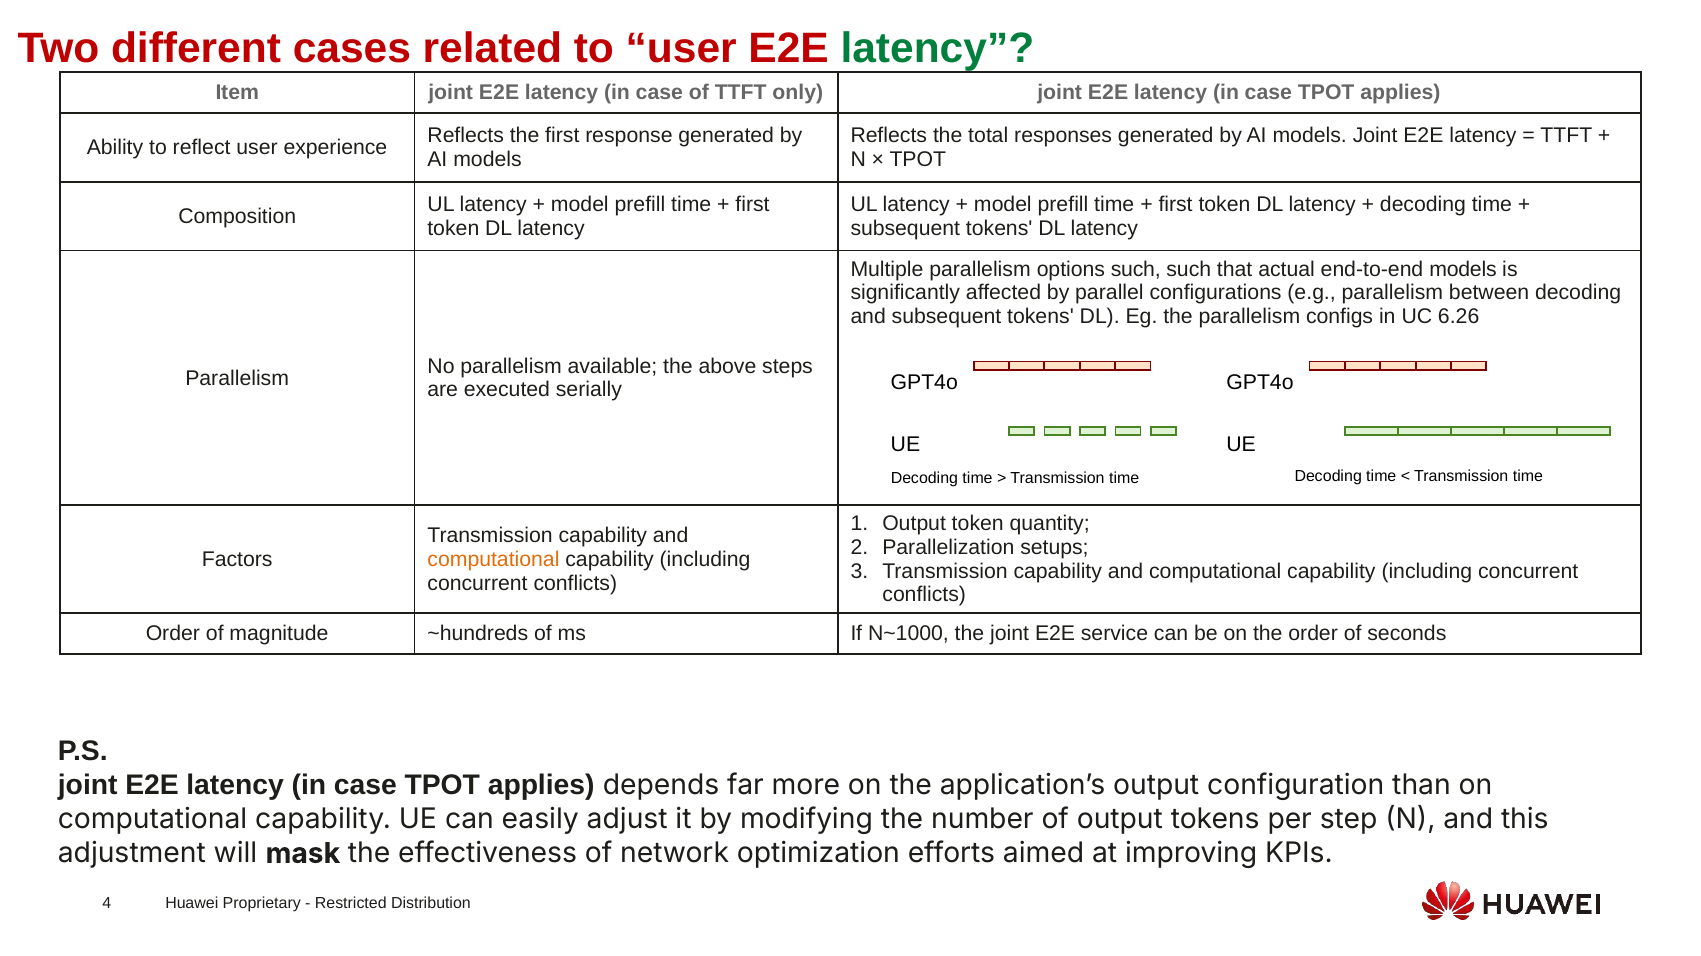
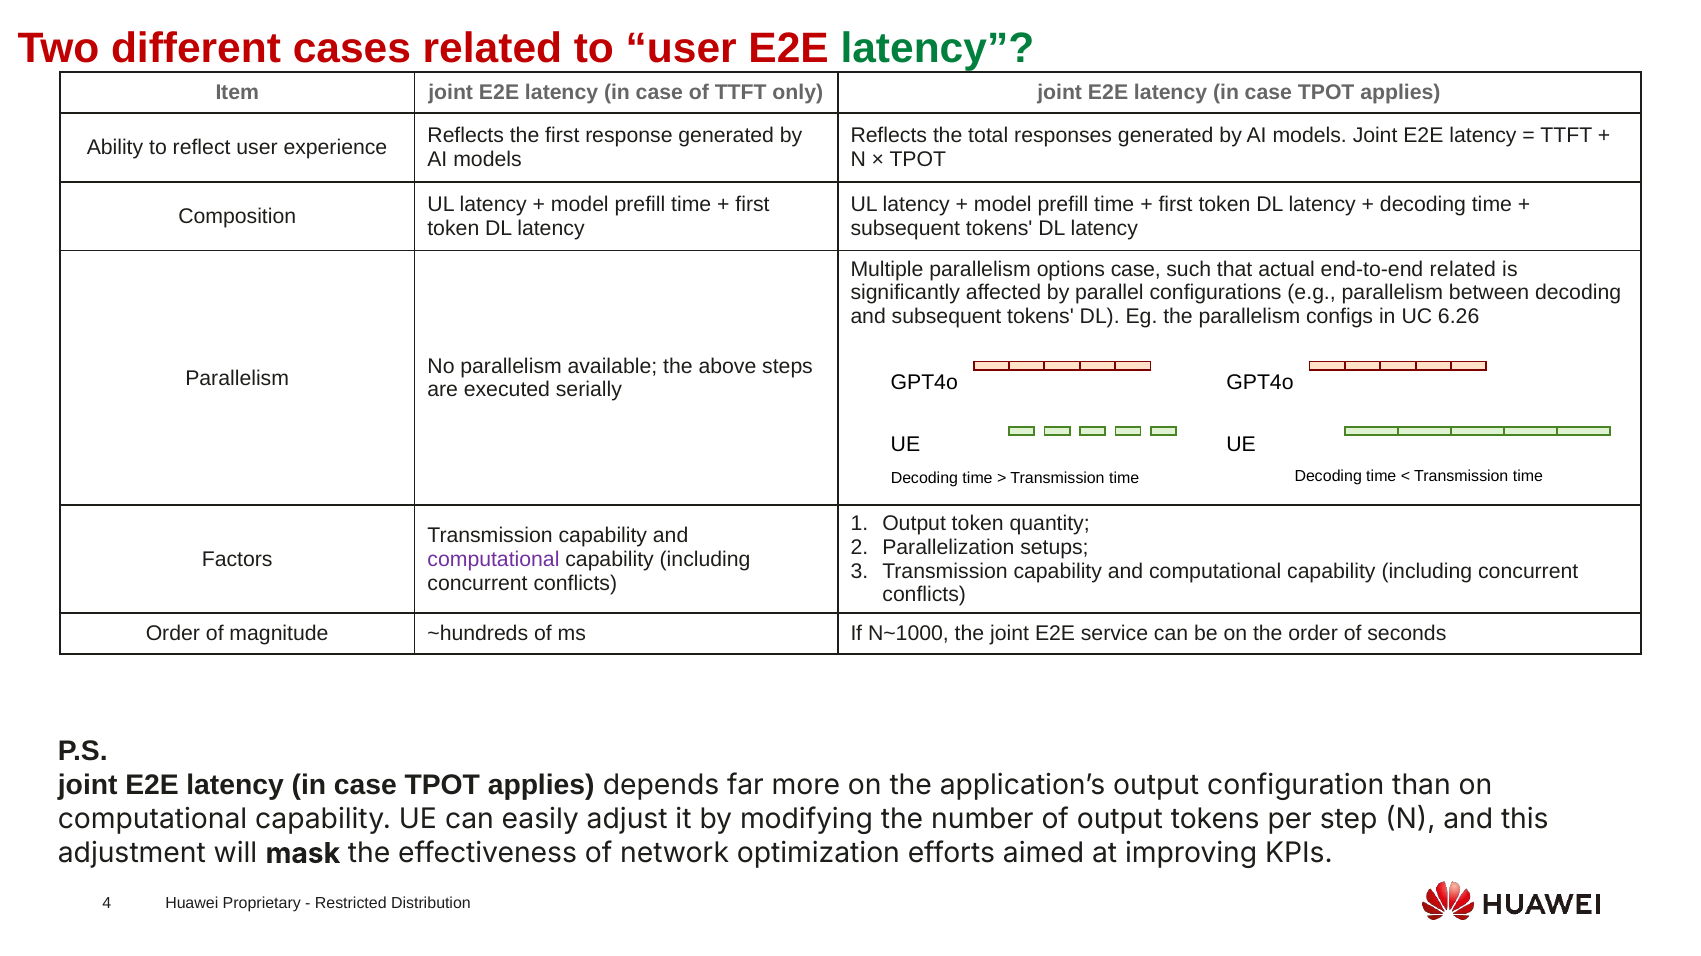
options such: such -> case (1136, 269)
end-to-end models: models -> related (1463, 269)
computational colour: orange -> purple (493, 559)
